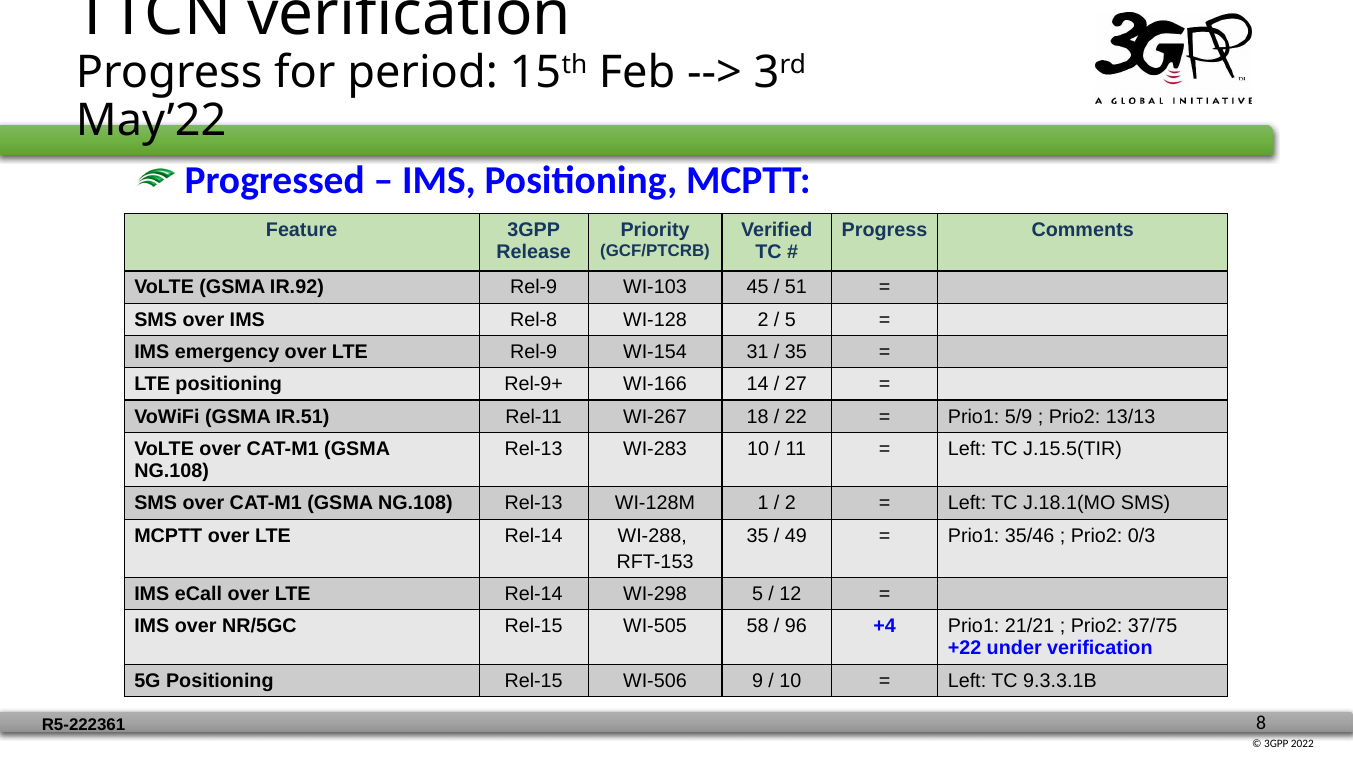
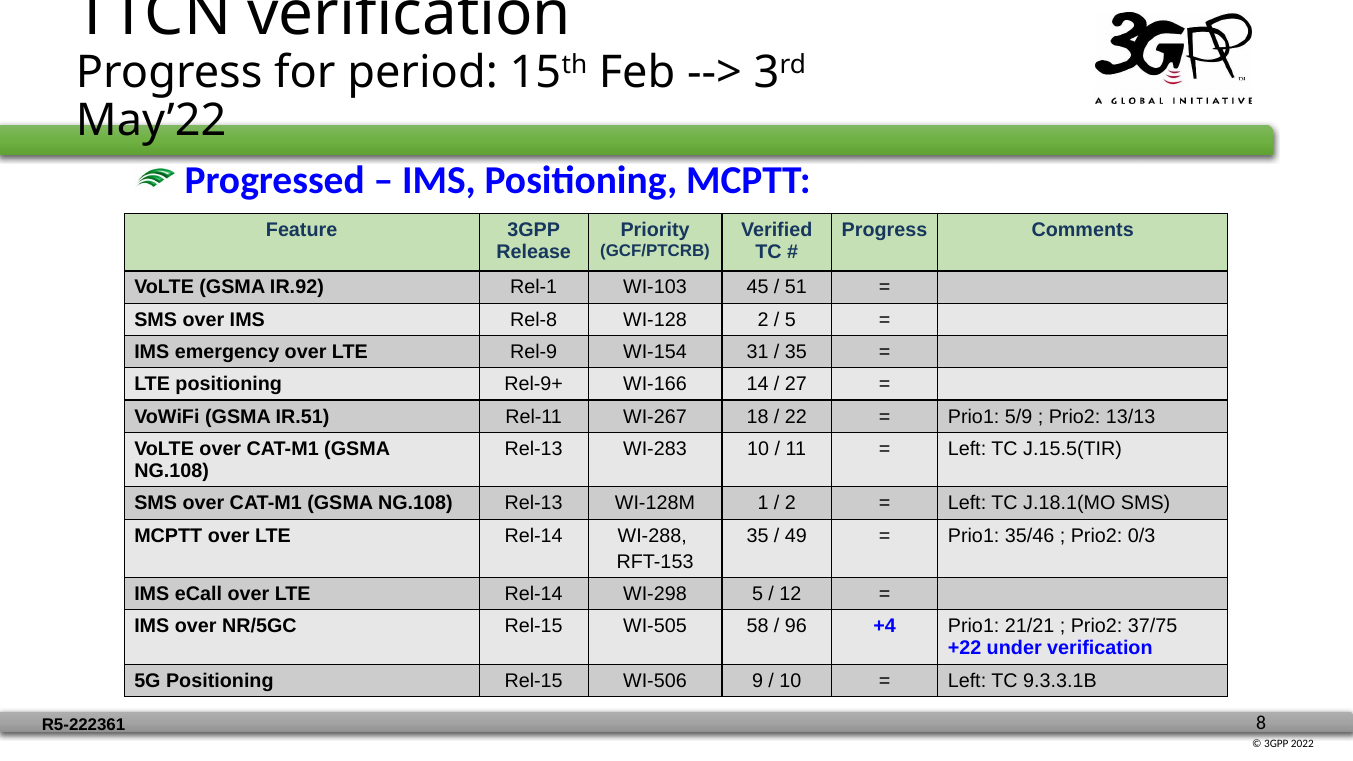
IR.92 Rel-9: Rel-9 -> Rel-1 (534, 287)
